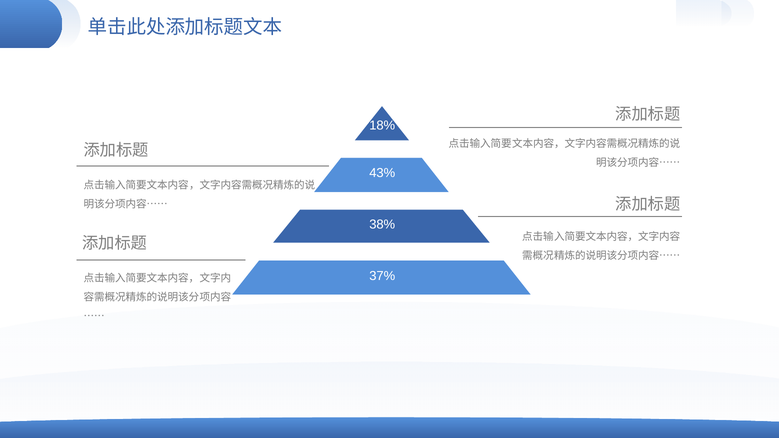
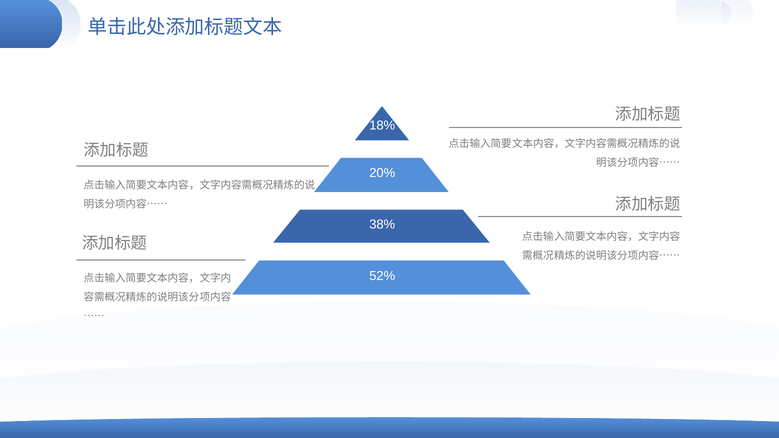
43%: 43% -> 20% (382, 173)
37%: 37% -> 52% (382, 276)
